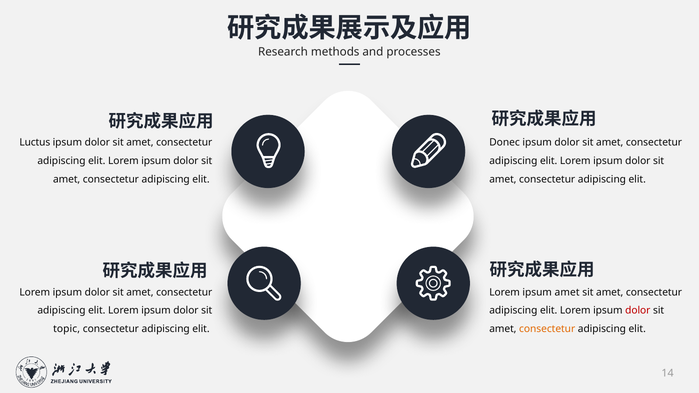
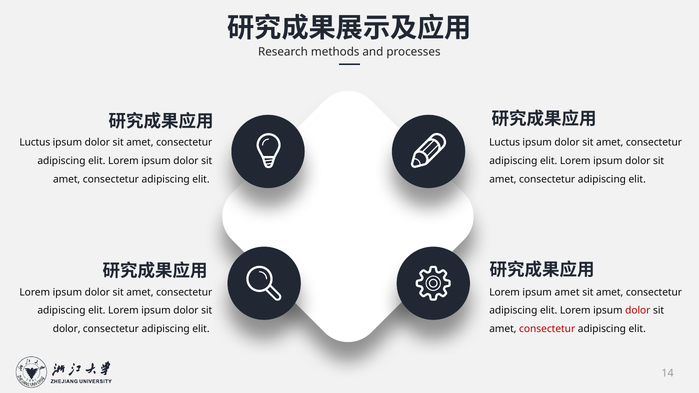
Donec: Donec -> Luctus (505, 143)
topic: topic -> dolor (67, 329)
consectetur colour: orange -> red (547, 329)
